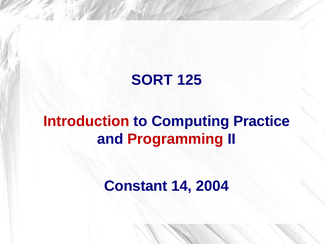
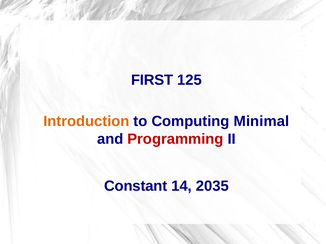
SORT: SORT -> FIRST (152, 80)
Introduction colour: red -> orange (86, 121)
Practice: Practice -> Minimal (261, 121)
2004: 2004 -> 2035 (212, 186)
